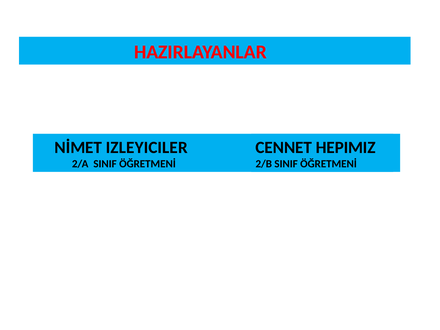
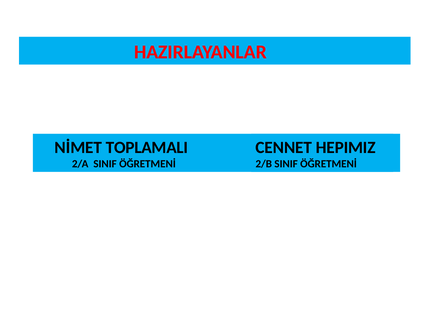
IZLEYICILER: IZLEYICILER -> TOPLAMALI (147, 147)
